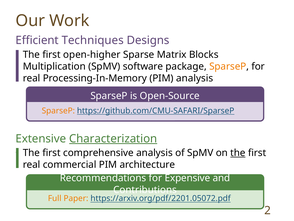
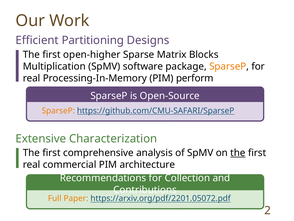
Techniques: Techniques -> Partitioning (93, 40)
PIM analysis: analysis -> perform (195, 78)
Characterization underline: present -> none (113, 138)
Expensive: Expensive -> Collection (187, 178)
